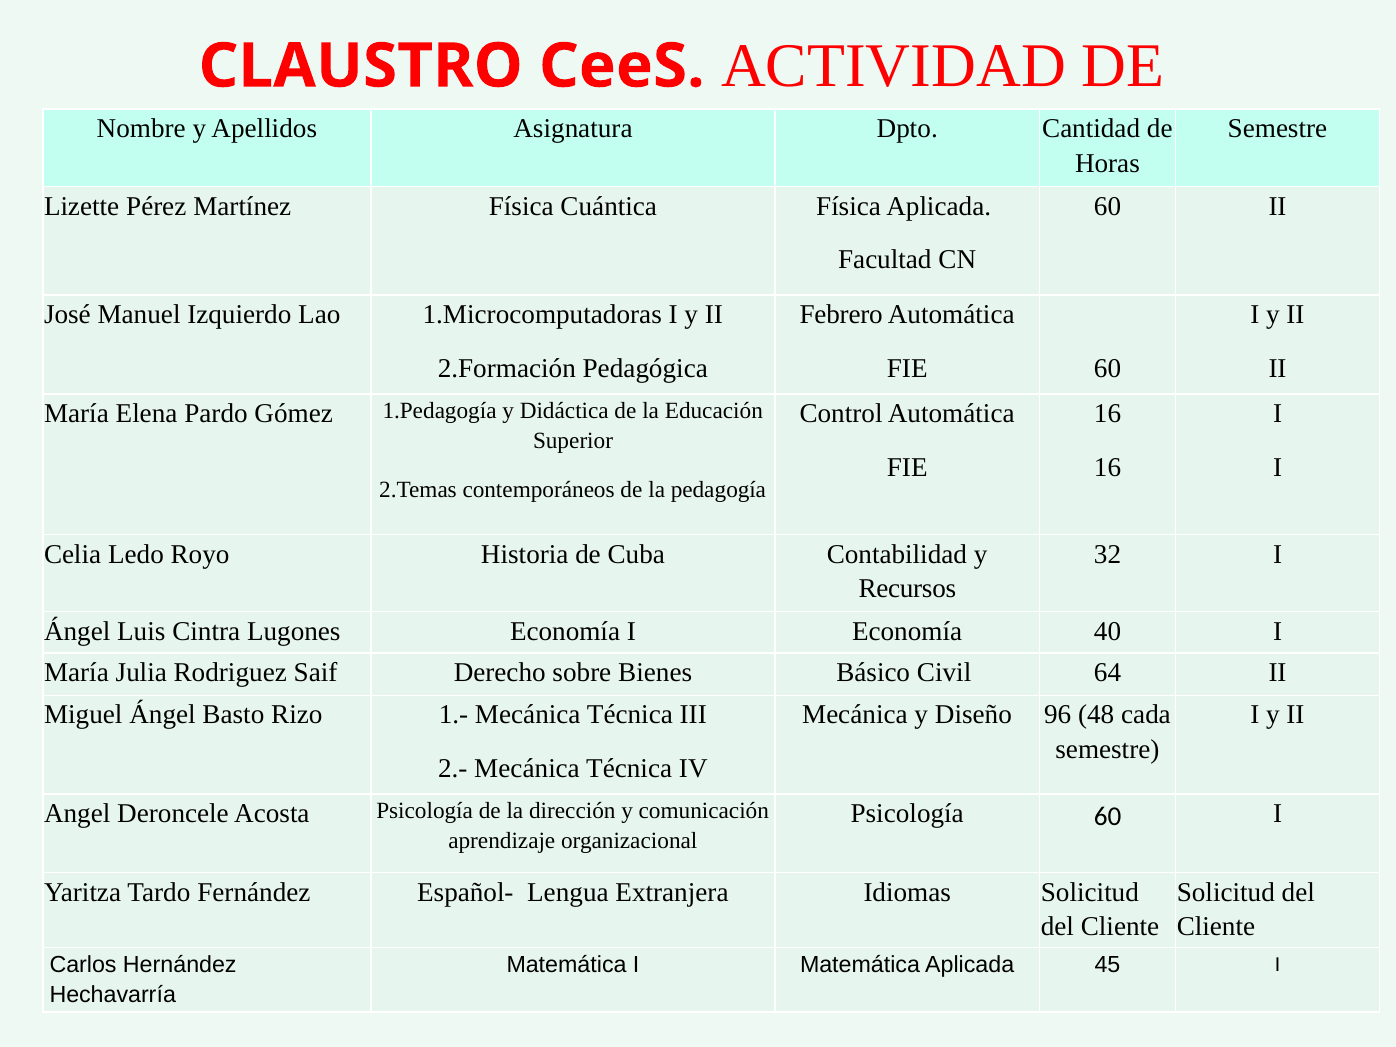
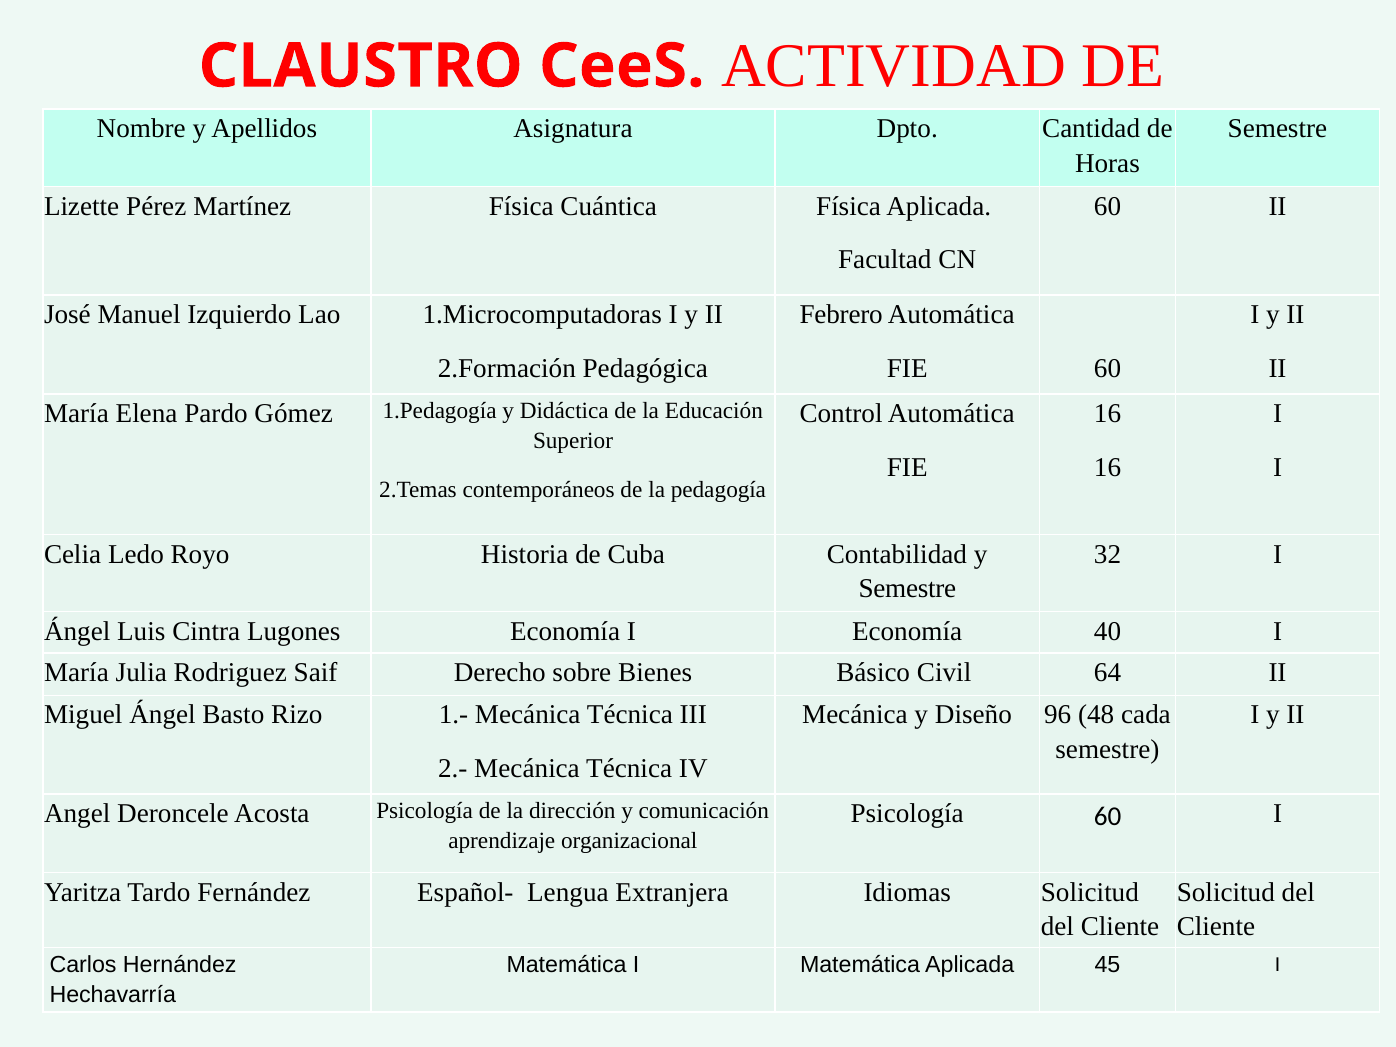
Recursos: Recursos -> Semestre (907, 589)
